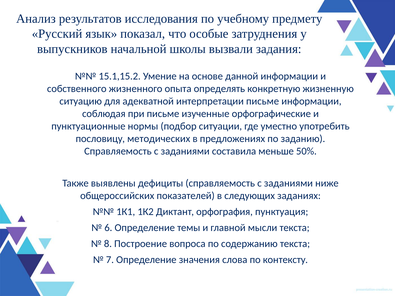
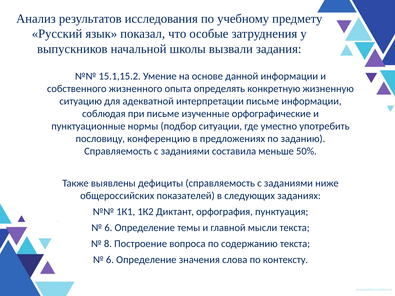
методических: методических -> конференцию (159, 139)
7: 7 -> 6 (110, 260)
